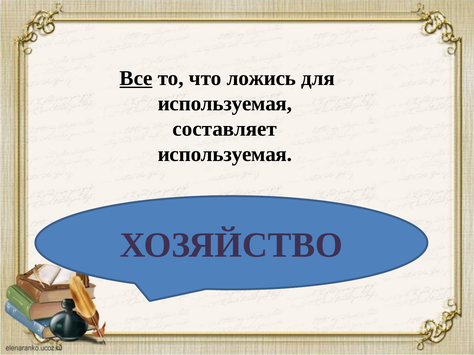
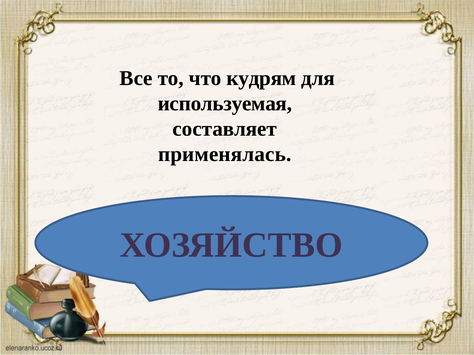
Все underline: present -> none (136, 78)
ложись: ложись -> кудрям (261, 78)
используемая: используемая -> применялась (225, 154)
